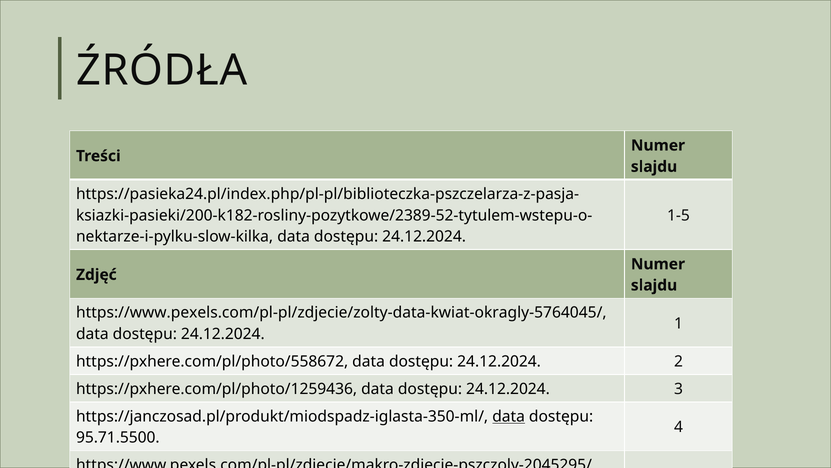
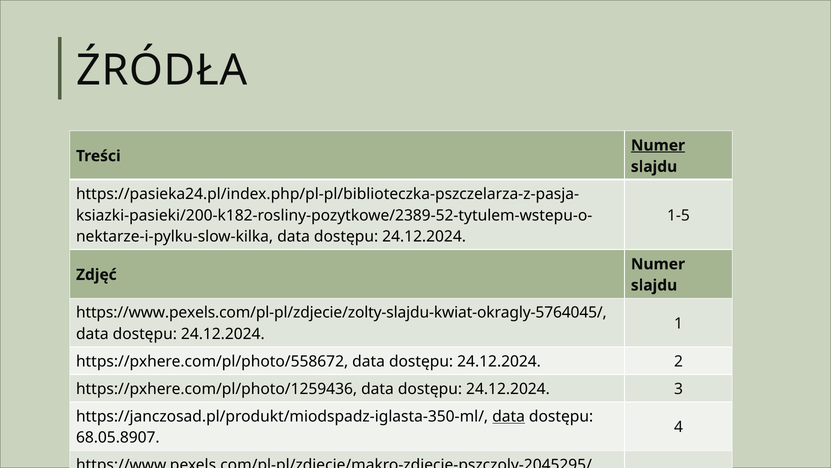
Numer underline: none -> present (658, 145)
https://www.pexels.com/pl-pl/zdjecie/zolty-data-kwiat-okragly-5764045/: https://www.pexels.com/pl-pl/zdjecie/zolty-data-kwiat-okragly-5764045/ -> https://www.pexels.com/pl-pl/zdjecie/zolty-slajdu-kwiat-okragly-5764045/ (341, 312)
95.71.5500: 95.71.5500 -> 68.05.8907 (118, 437)
